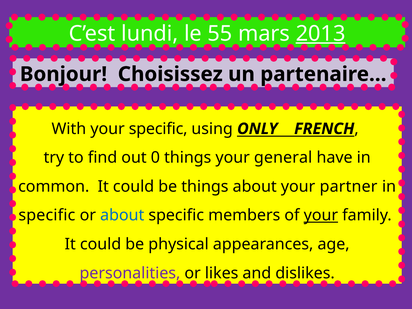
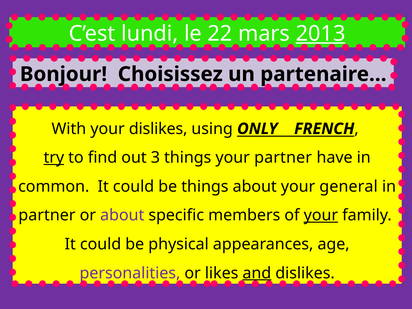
55: 55 -> 22 (220, 34)
your specific: specific -> dislikes (158, 129)
try underline: none -> present (54, 158)
0: 0 -> 3 (155, 158)
your general: general -> partner (283, 158)
partner: partner -> general (349, 187)
specific: specific -> partner (47, 215)
about colour: blue -> purple (122, 215)
and underline: none -> present (257, 273)
